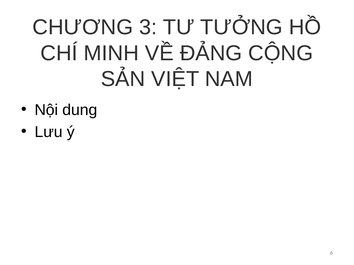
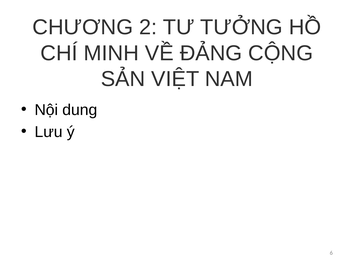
3: 3 -> 2 (148, 27)
